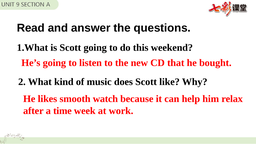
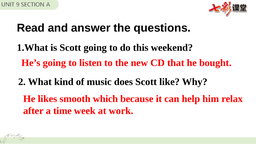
watch: watch -> which (105, 99)
